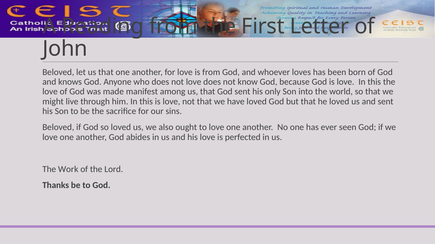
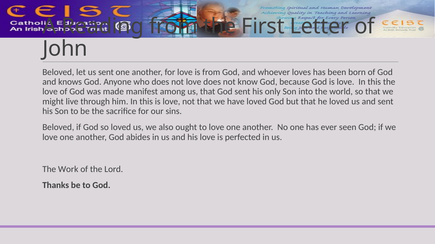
let us that: that -> sent (106, 72)
